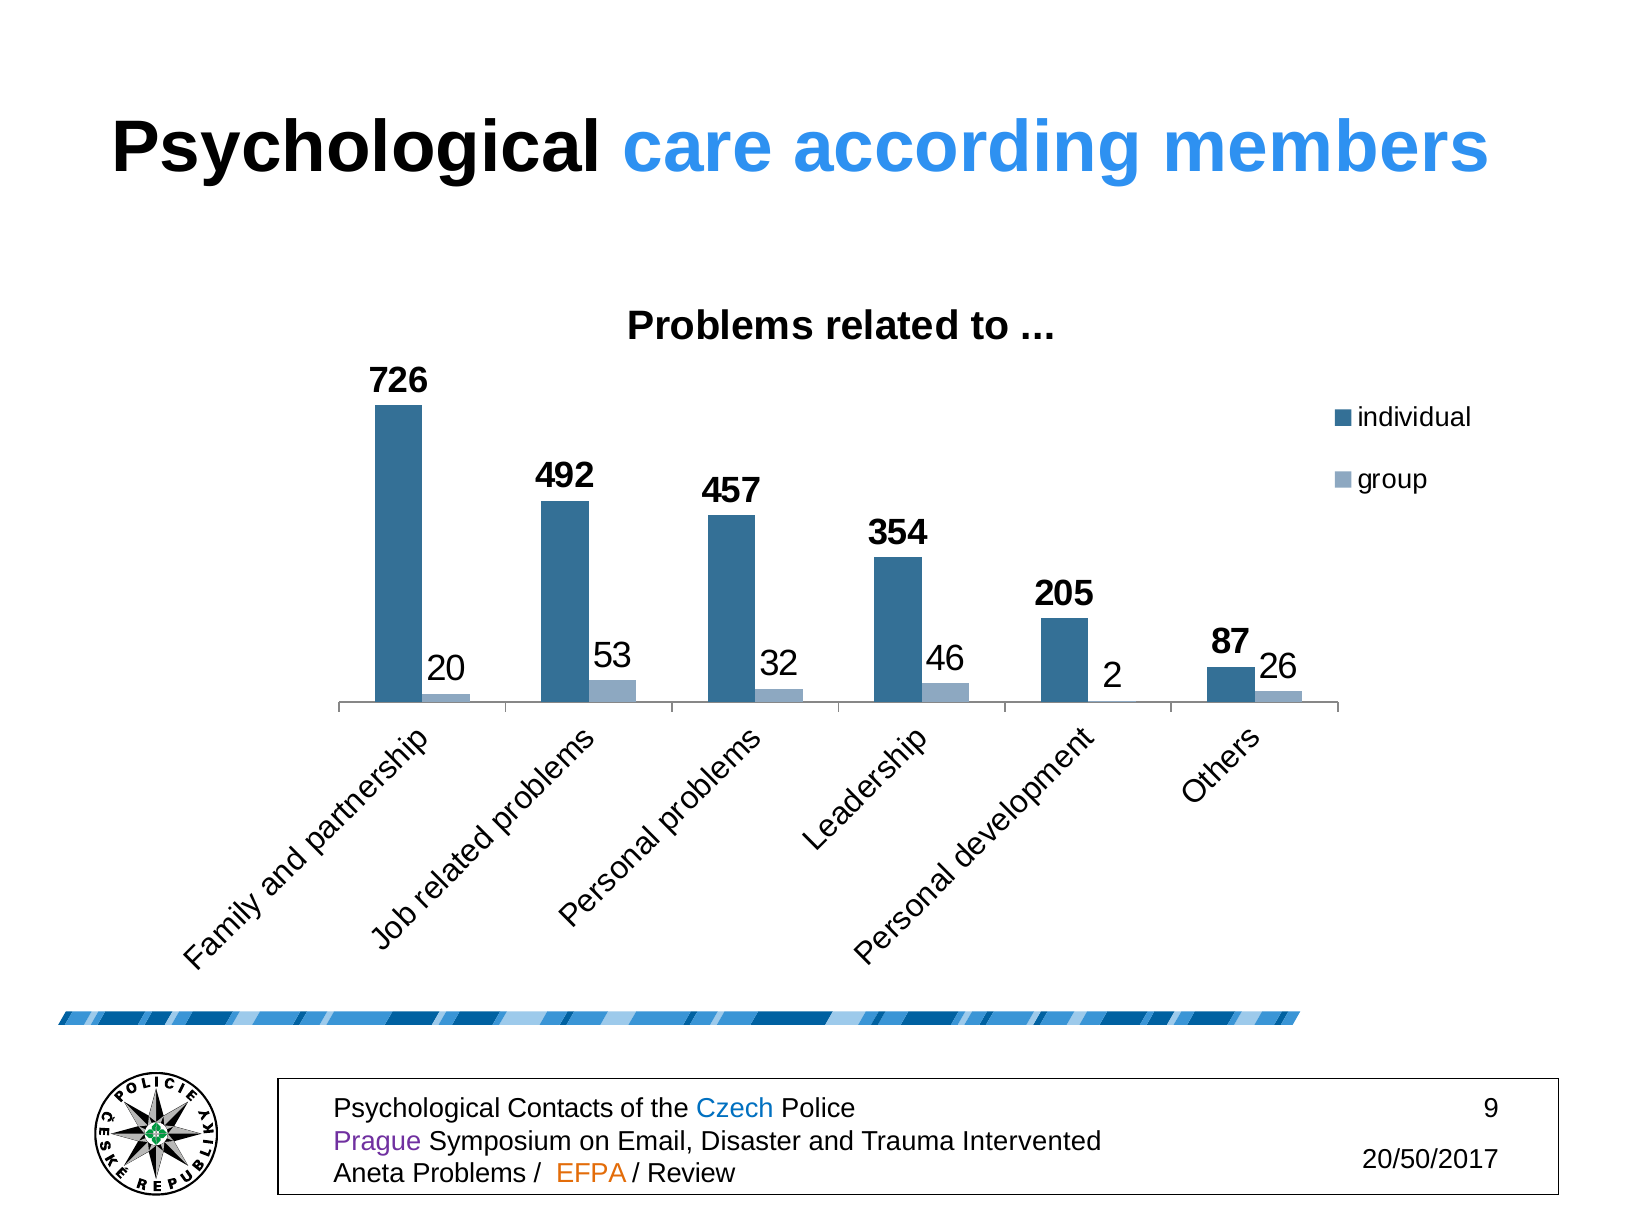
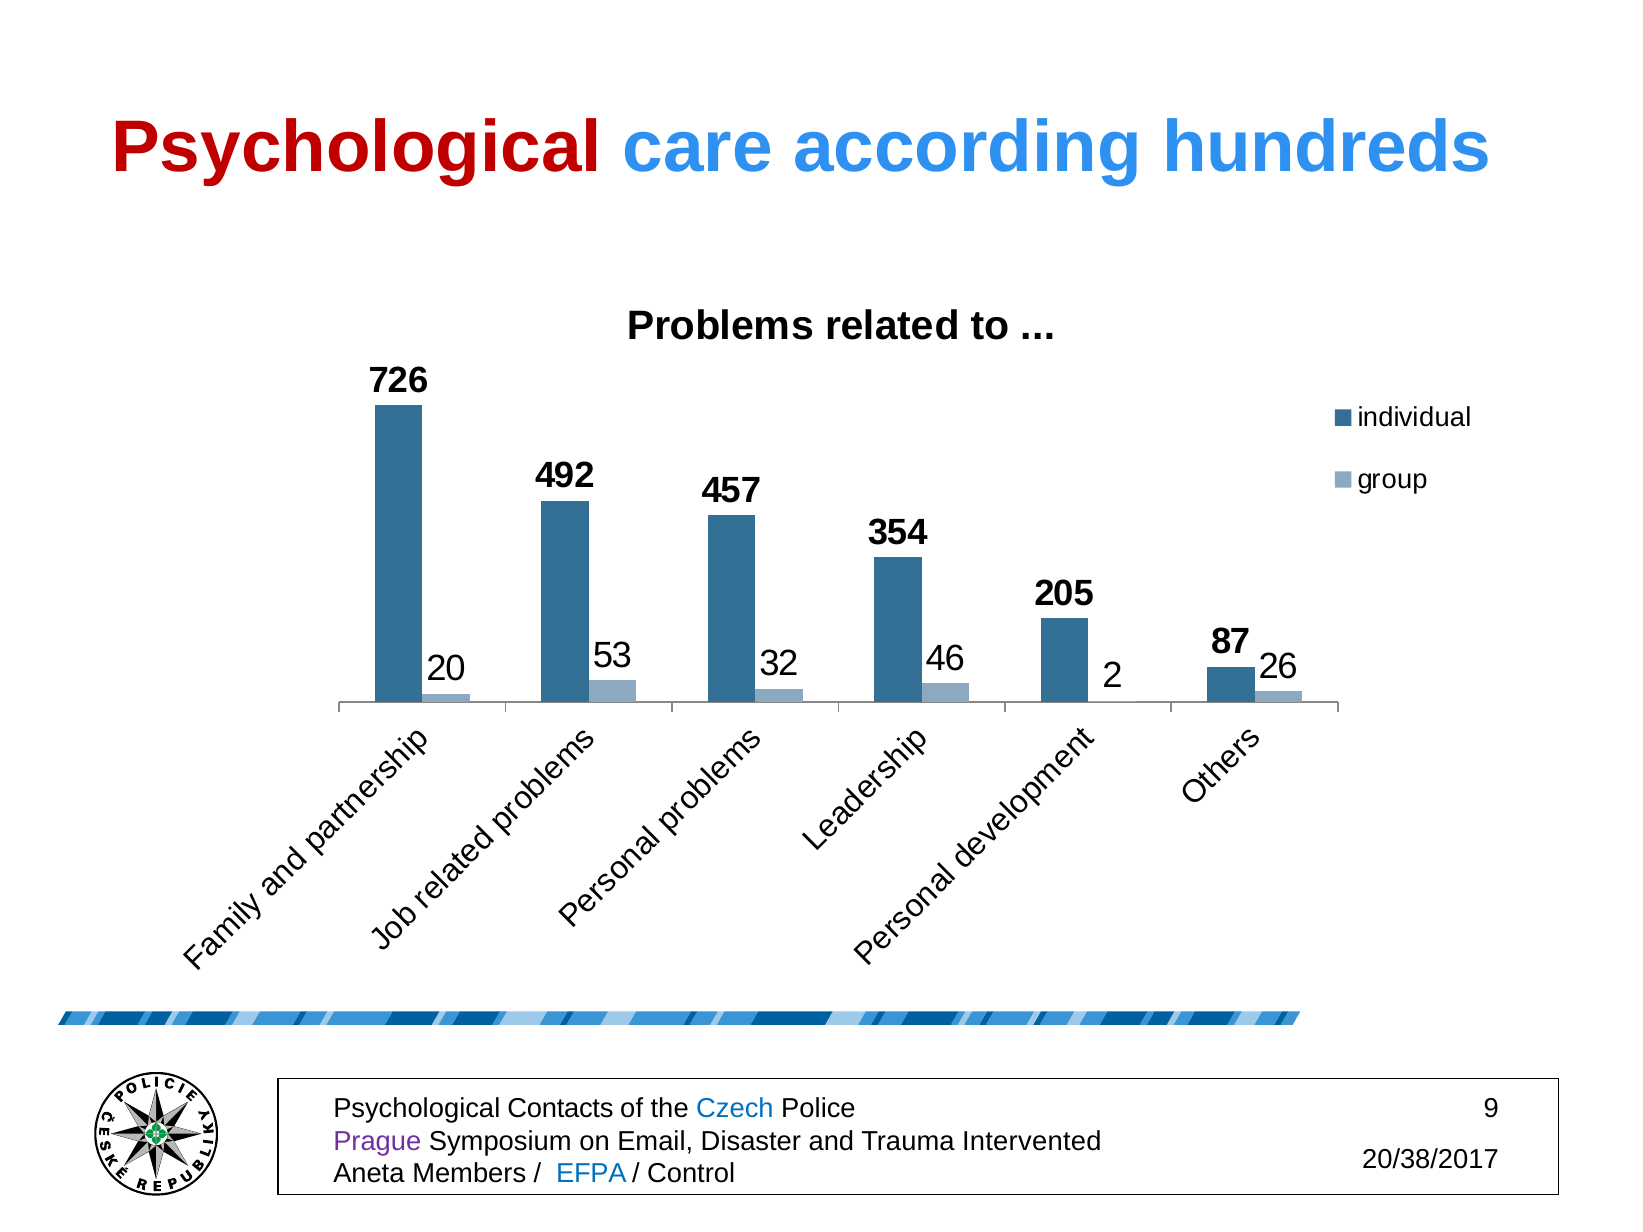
Psychological colour: black -> red (357, 147)
members: members -> hundreds (1327, 147)
20/50/2017: 20/50/2017 -> 20/38/2017 (1430, 1160)
Aneta Problems: Problems -> Members (469, 1174)
EFPA colour: orange -> blue (591, 1174)
Review: Review -> Control (691, 1174)
